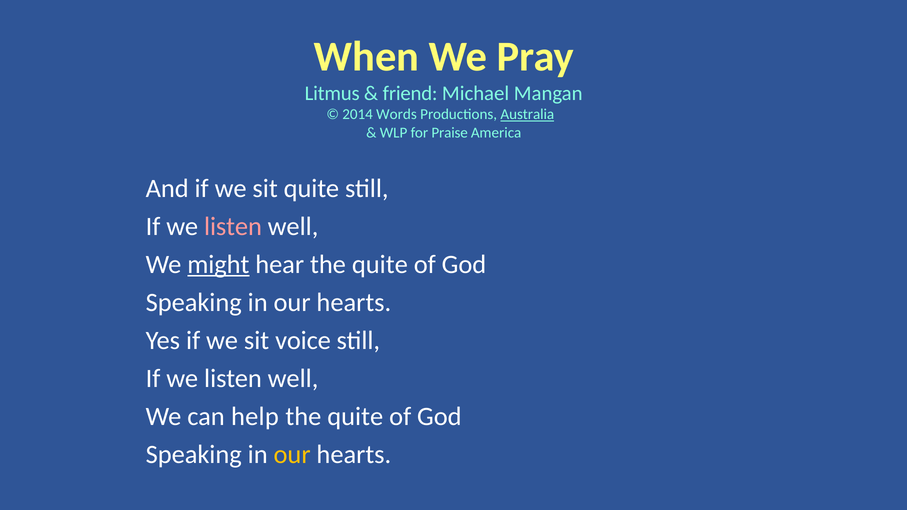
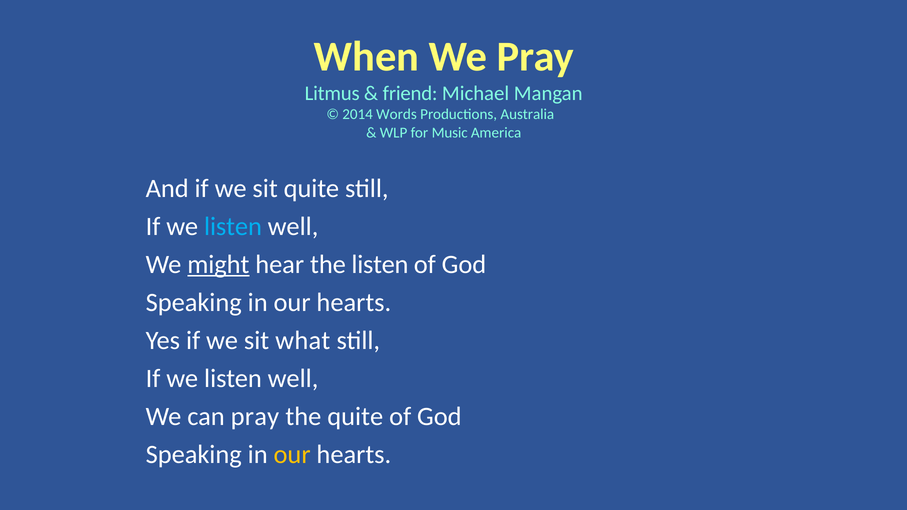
Australia underline: present -> none (527, 114)
Praise: Praise -> Music (450, 133)
listen colour: pink -> light blue (233, 227)
hear the quite: quite -> listen (380, 265)
voice: voice -> what (303, 341)
can help: help -> pray (255, 417)
